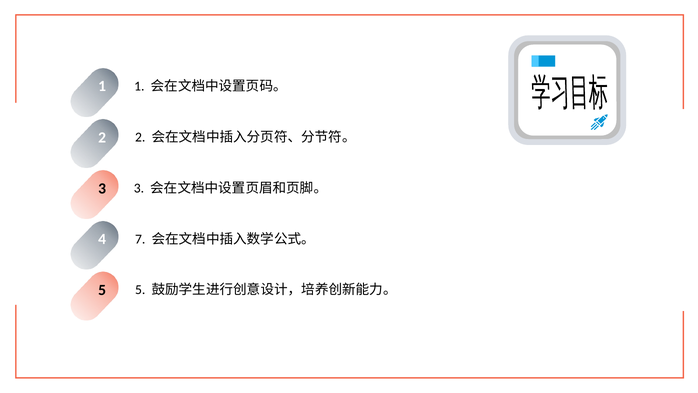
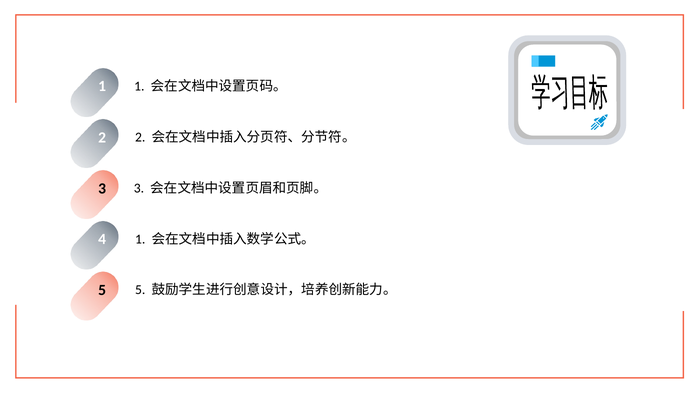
4 7: 7 -> 1 (140, 239)
